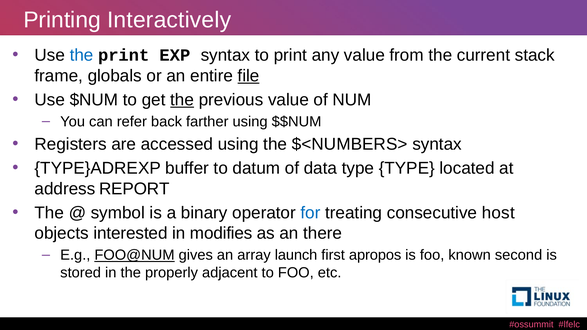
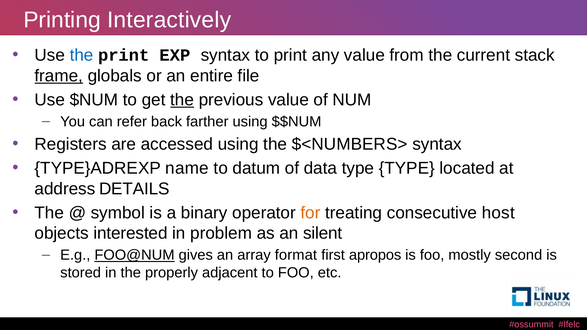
frame underline: none -> present (59, 76)
file underline: present -> none (249, 76)
buffer: buffer -> name (187, 168)
REPORT: REPORT -> DETAILS (134, 189)
for colour: blue -> orange (311, 213)
modifies: modifies -> problem (221, 233)
there: there -> silent (323, 233)
launch: launch -> format (296, 255)
known: known -> mostly (470, 255)
